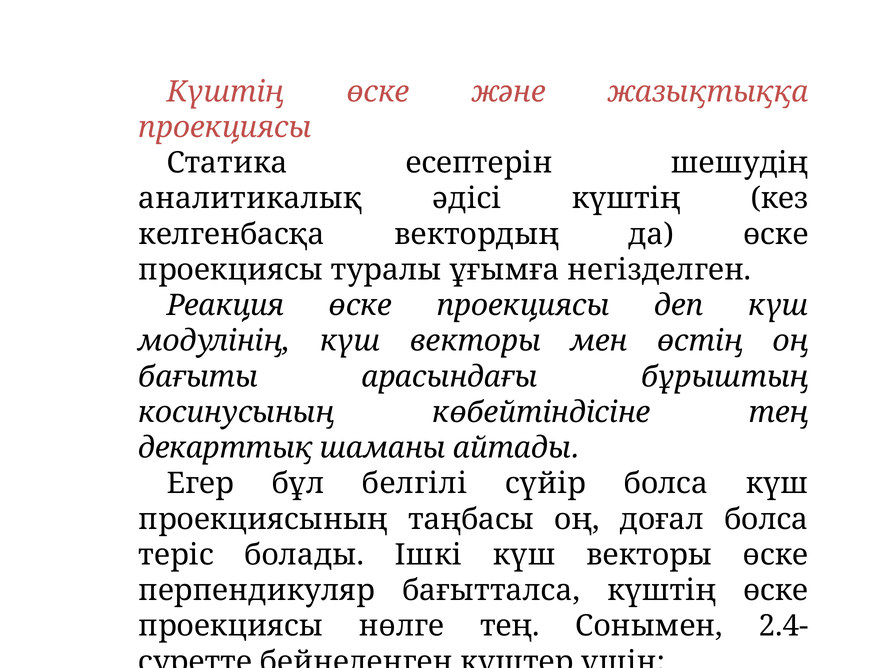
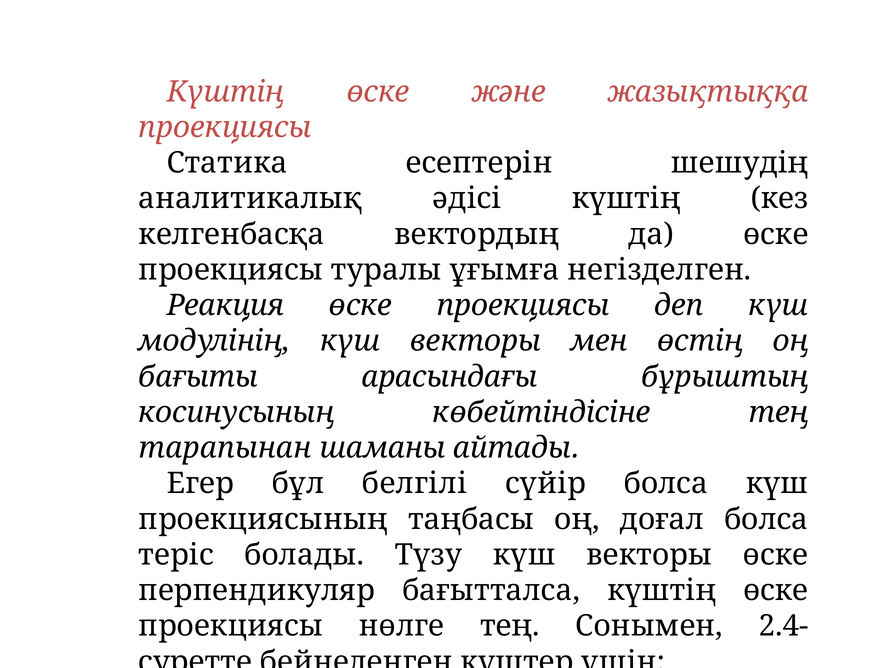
декарттық: декарттық -> тарапынан (225, 448)
Ішкі: Ішкі -> Түзу (428, 555)
